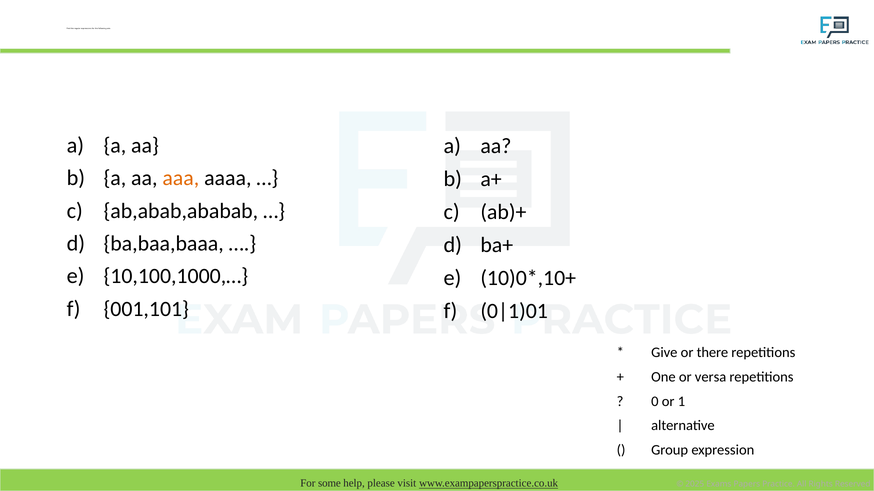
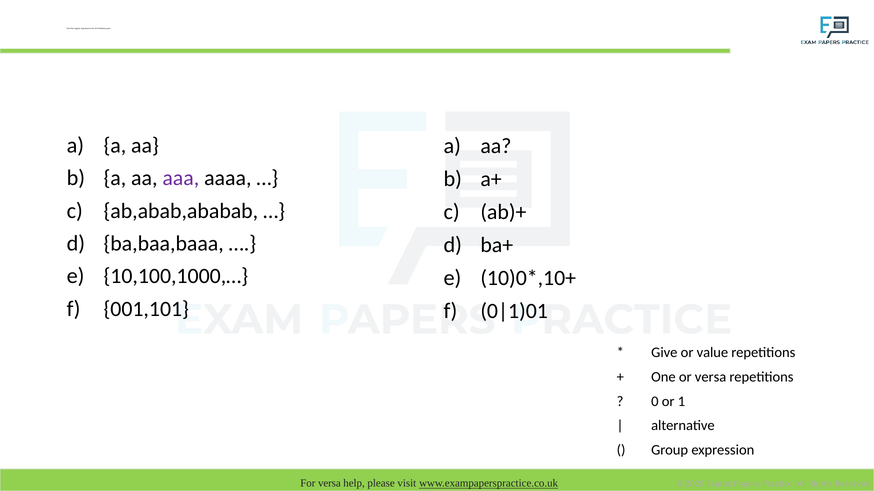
aaa colour: orange -> purple (181, 179)
there: there -> value (712, 353)
For some: some -> versa (329, 484)
